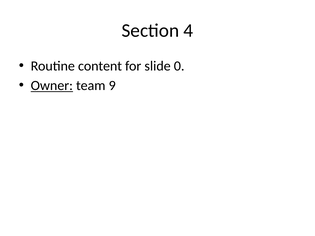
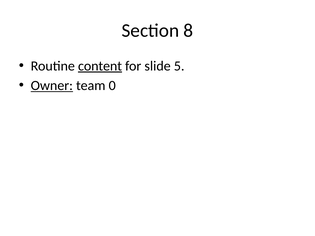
4: 4 -> 8 (188, 30)
content underline: none -> present (100, 66)
0: 0 -> 5 (179, 66)
9: 9 -> 0 (112, 86)
